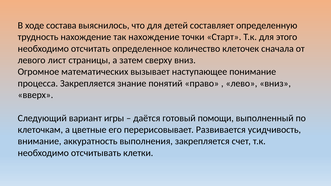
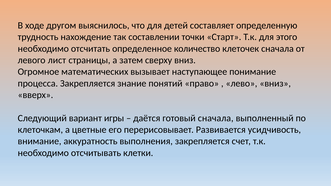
состава: состава -> другом (61, 25)
так нахождение: нахождение -> составлении (154, 37)
готовый помощи: помощи -> сначала (216, 118)
